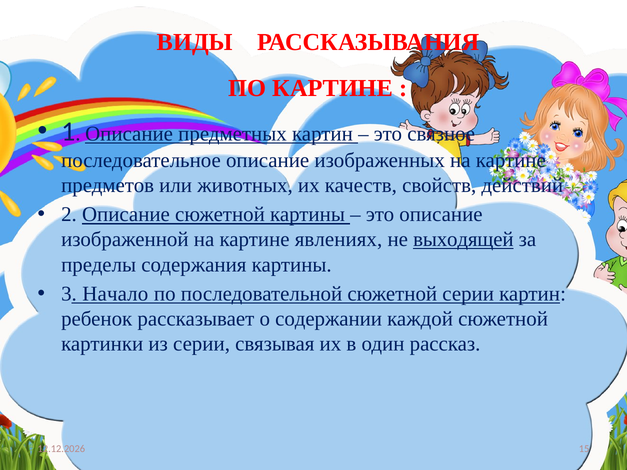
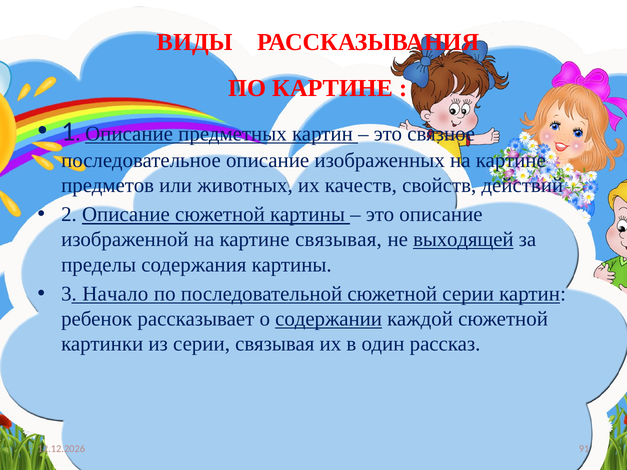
картине явлениях: явлениях -> связывая (338, 240)
содержании underline: none -> present (329, 319)
15: 15 -> 91 (584, 449)
